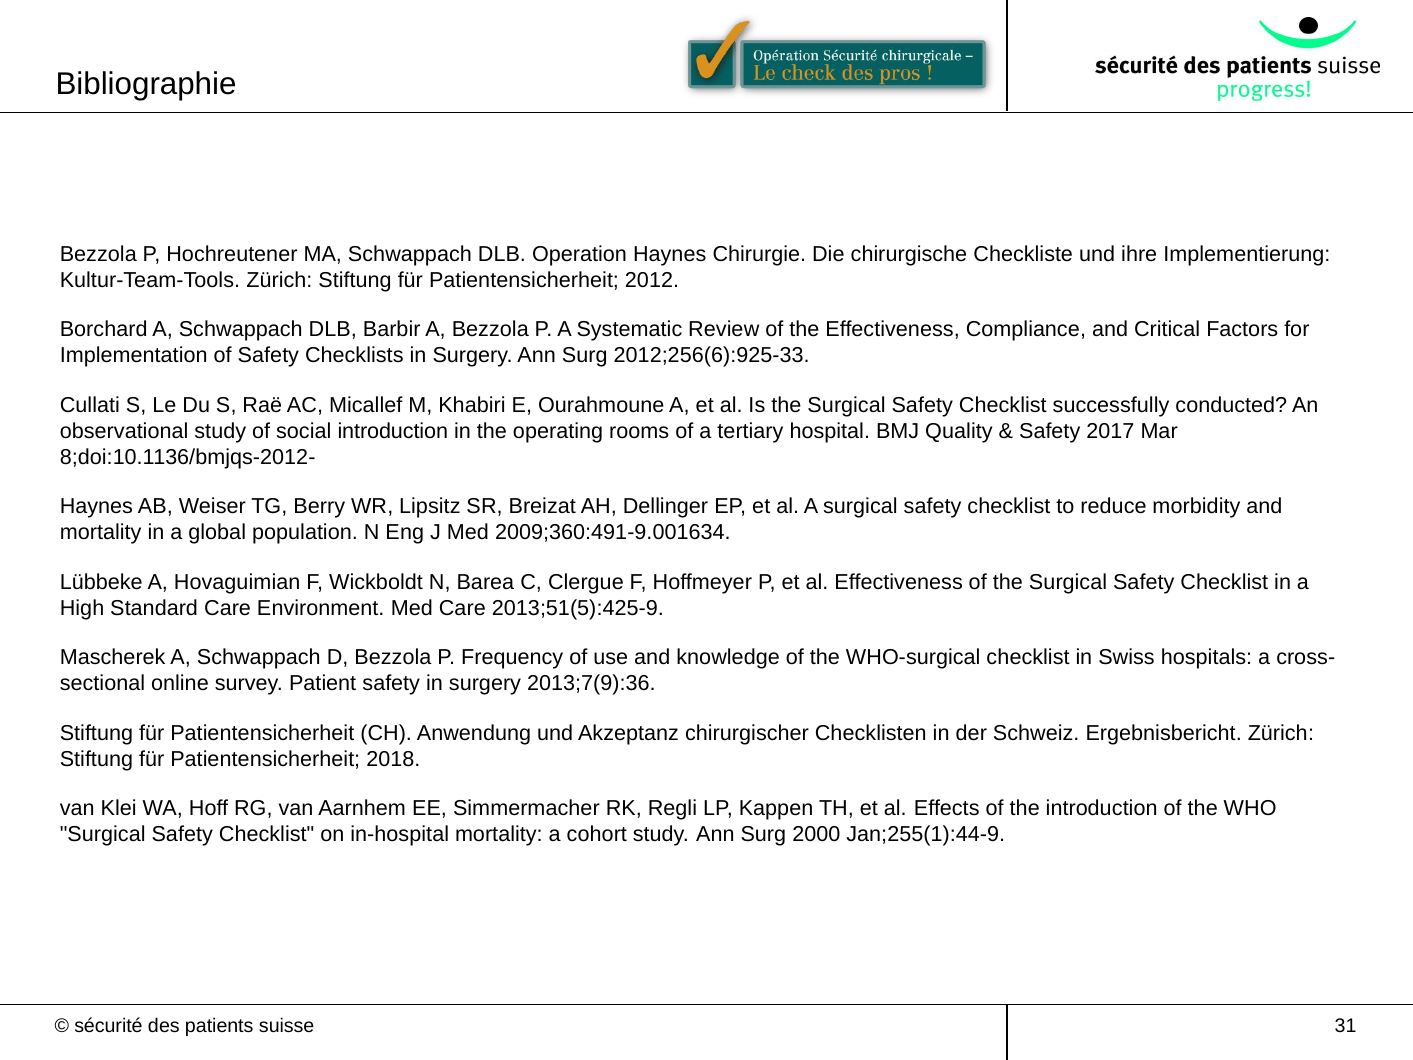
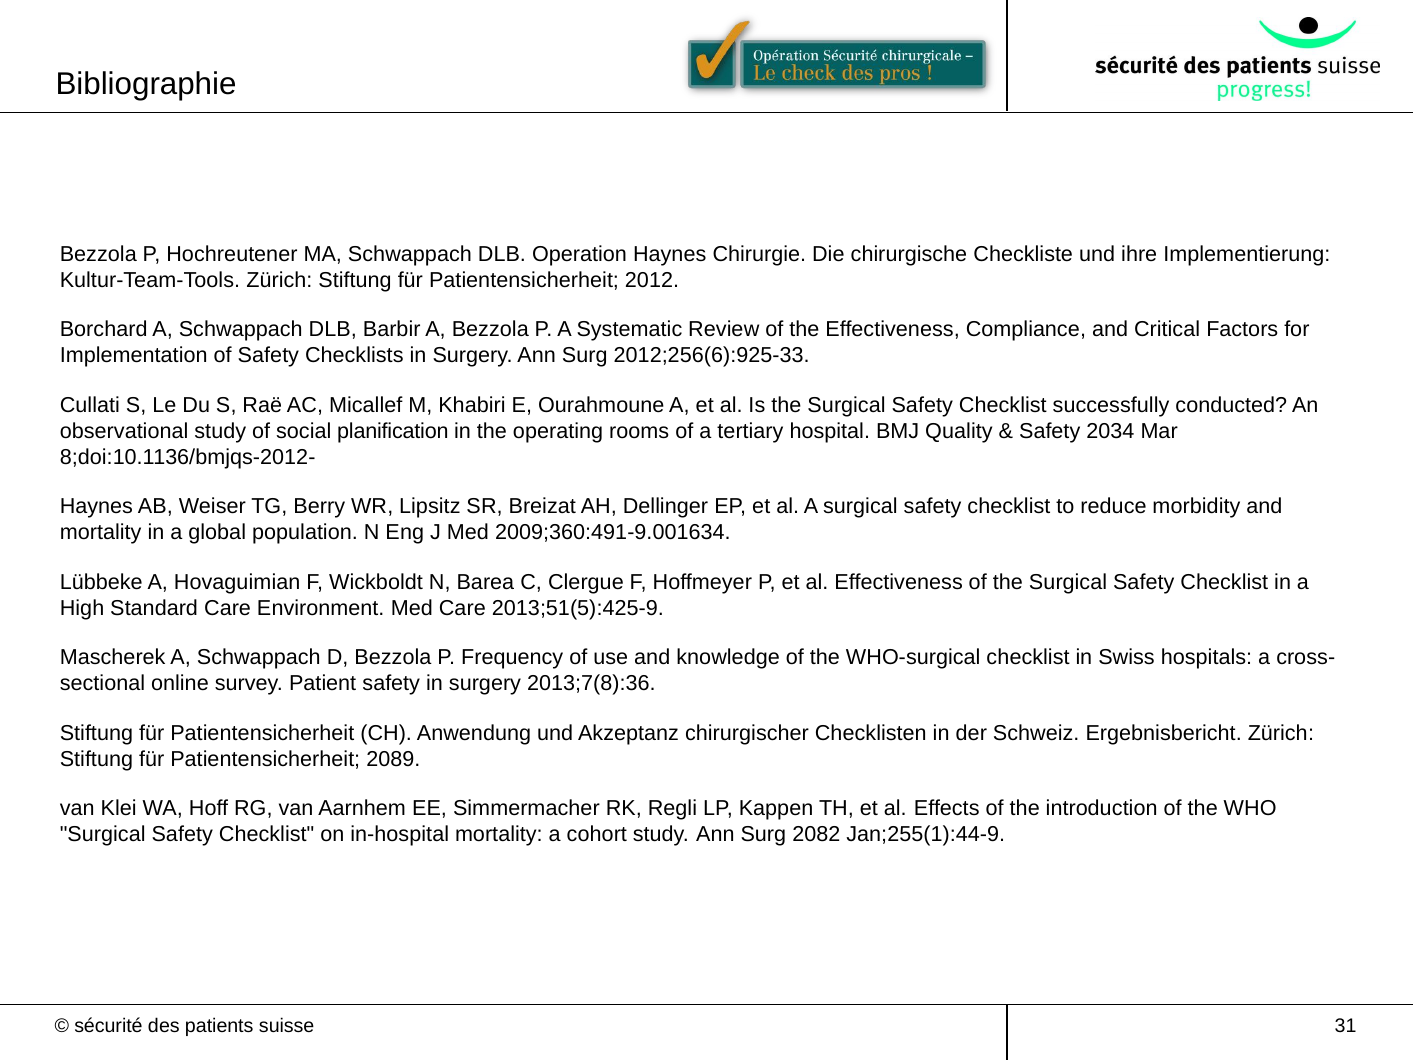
social introduction: introduction -> planification (393, 431)
2017: 2017 -> 2034 (1110, 431)
2013;7(9):36: 2013;7(9):36 -> 2013;7(8):36 (591, 683)
2018: 2018 -> 2089 (393, 759)
2000: 2000 -> 2082 (816, 834)
